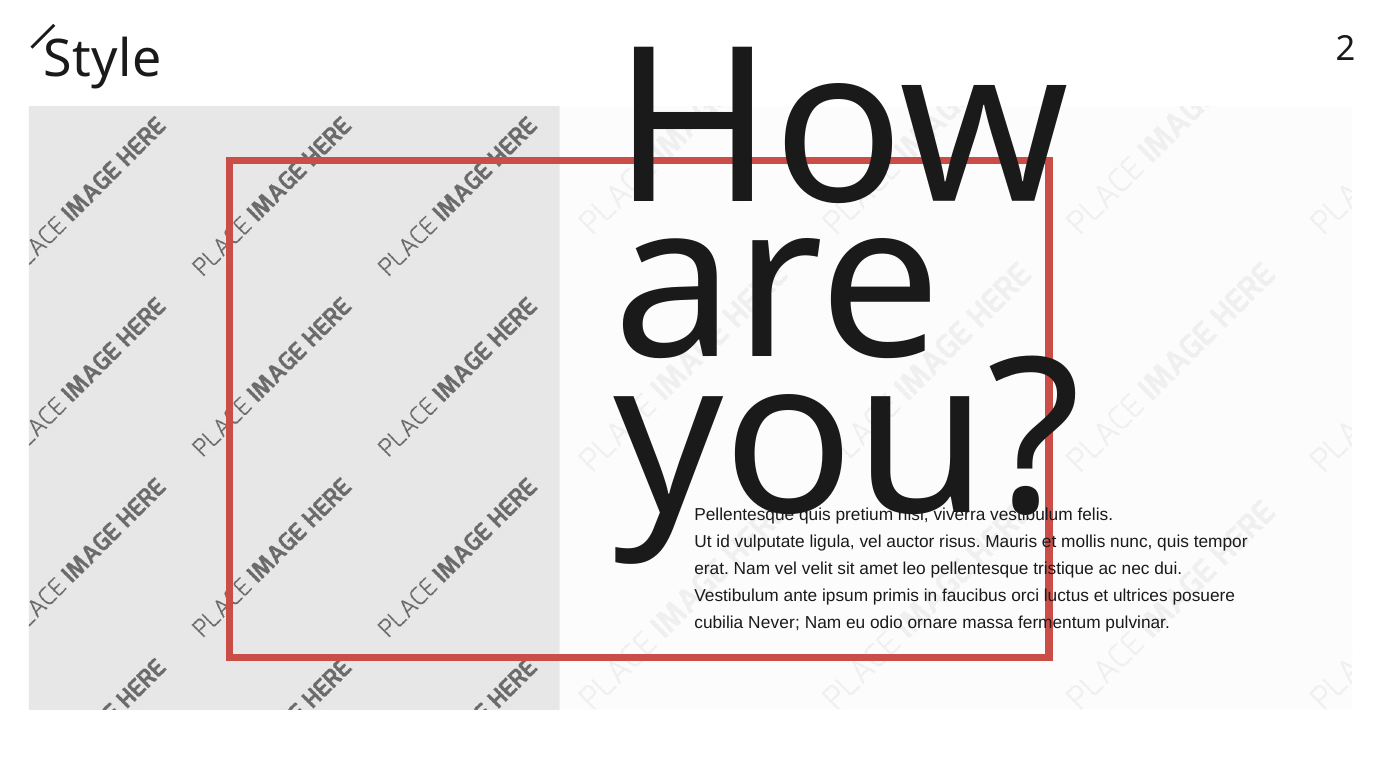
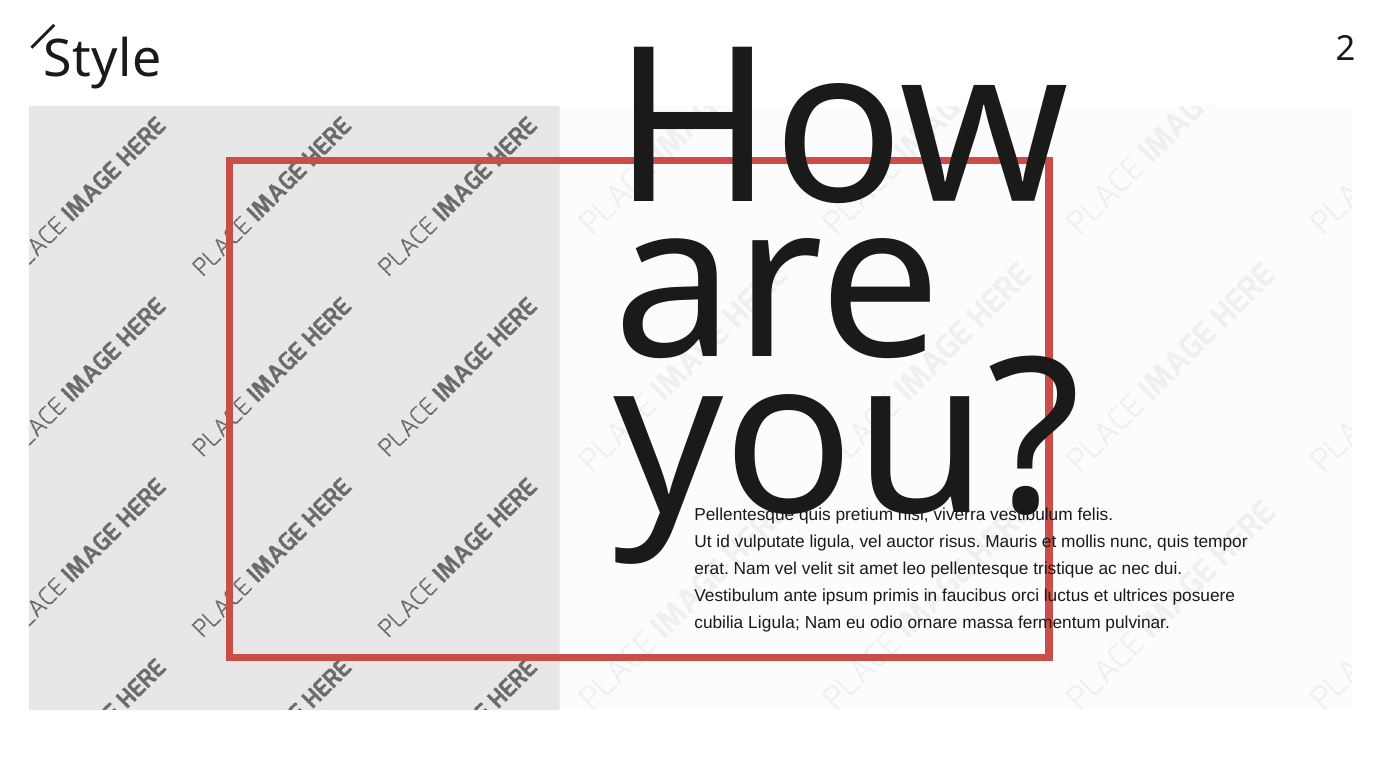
cubilia Never: Never -> Ligula (774, 623)
